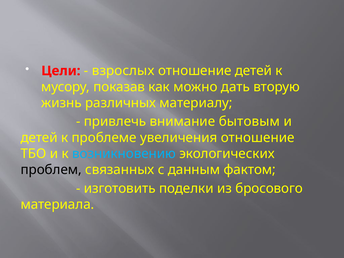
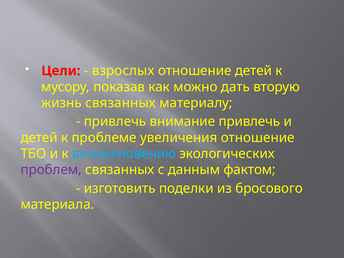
жизнь различных: различных -> связанных (120, 103)
внимание бытовым: бытовым -> привлечь (249, 122)
проблем colour: black -> purple (51, 170)
